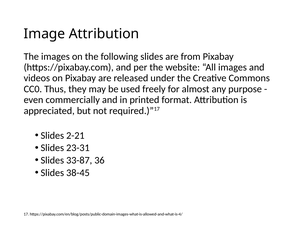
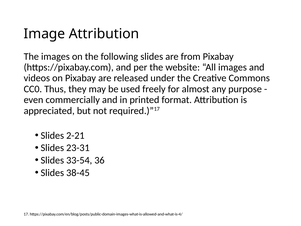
33-87: 33-87 -> 33-54 (79, 160)
